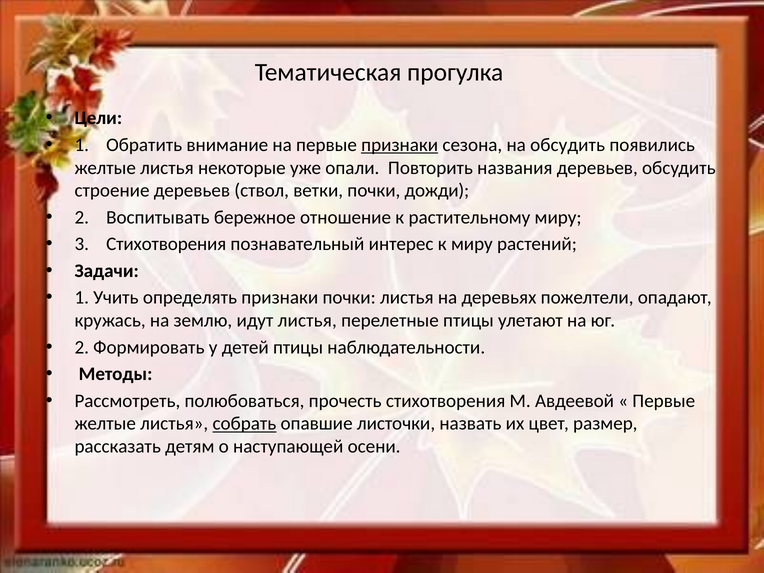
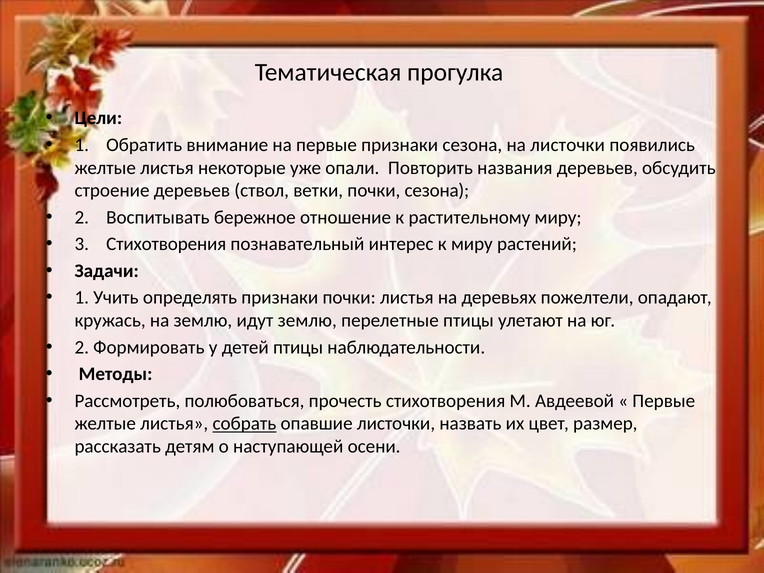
признаки underline: present -> none (400, 145)
на обсудить: обсудить -> листочки (568, 145)
почки дожди: дожди -> сезона (437, 191)
идут листья: листья -> землю (307, 321)
